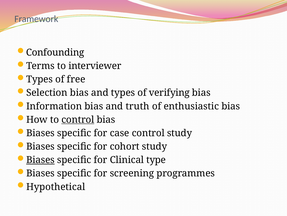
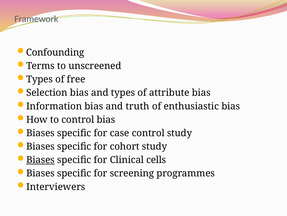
interviewer: interviewer -> unscreened (95, 66)
verifying: verifying -> attribute (169, 92)
control underline: present -> none (78, 119)
type: type -> cells (156, 159)
Hypothetical: Hypothetical -> Interviewers (56, 186)
